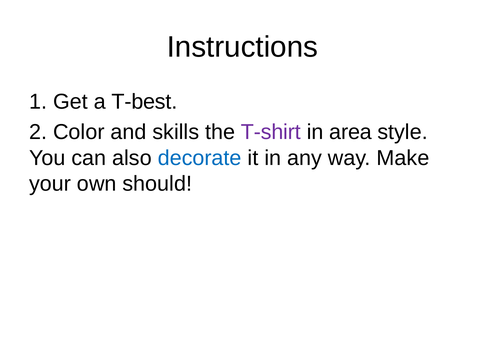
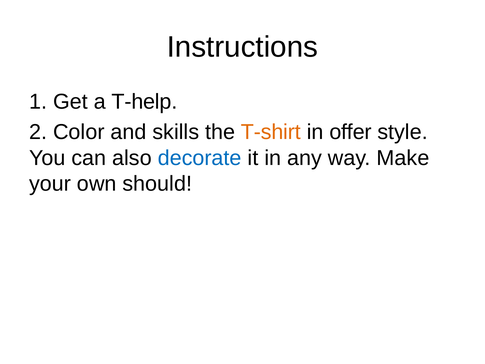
T-best: T-best -> T-help (144, 102)
T-shirt colour: purple -> orange (271, 132)
area: area -> offer (351, 132)
